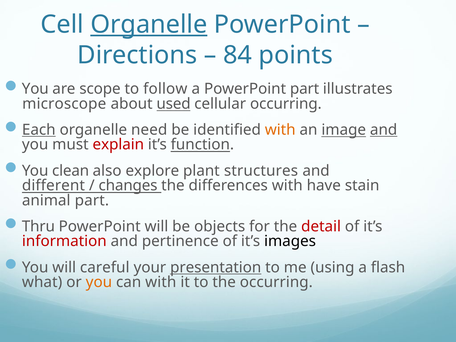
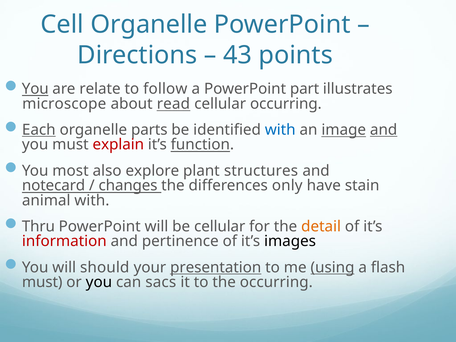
Organelle underline: present -> none (149, 25)
84: 84 -> 43 (238, 55)
You underline: none -> present (35, 89)
scope: scope -> relate (100, 89)
used: used -> read (173, 104)
need: need -> parts (149, 130)
with colour: orange -> blue (280, 130)
clean: clean -> most (70, 171)
different: different -> notecard (54, 186)
differences with: with -> only (287, 186)
animal part: part -> with (92, 200)
be objects: objects -> cellular (220, 227)
detail colour: red -> orange (321, 227)
careful: careful -> should (105, 267)
using underline: none -> present (333, 267)
what: what -> must (42, 282)
you colour: orange -> black (99, 282)
can with: with -> sacs (161, 282)
